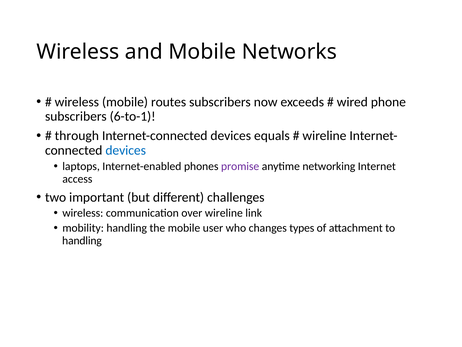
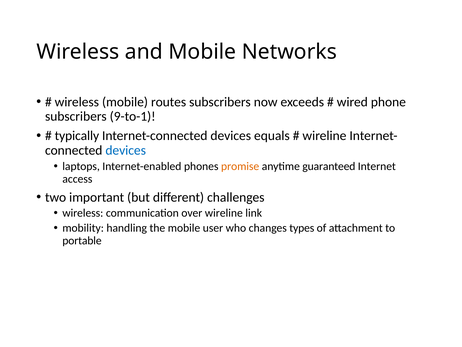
6-to-1: 6-to-1 -> 9-to-1 (133, 116)
through: through -> typically (77, 136)
promise colour: purple -> orange (240, 166)
networking: networking -> guaranteed (329, 166)
handling: handling -> portable (82, 240)
